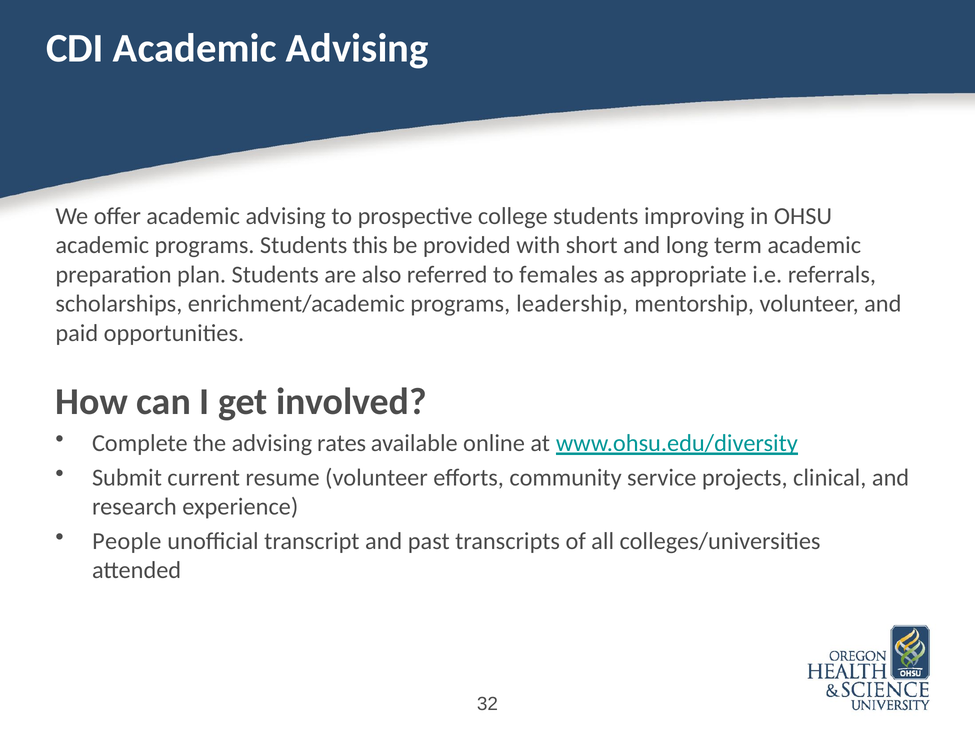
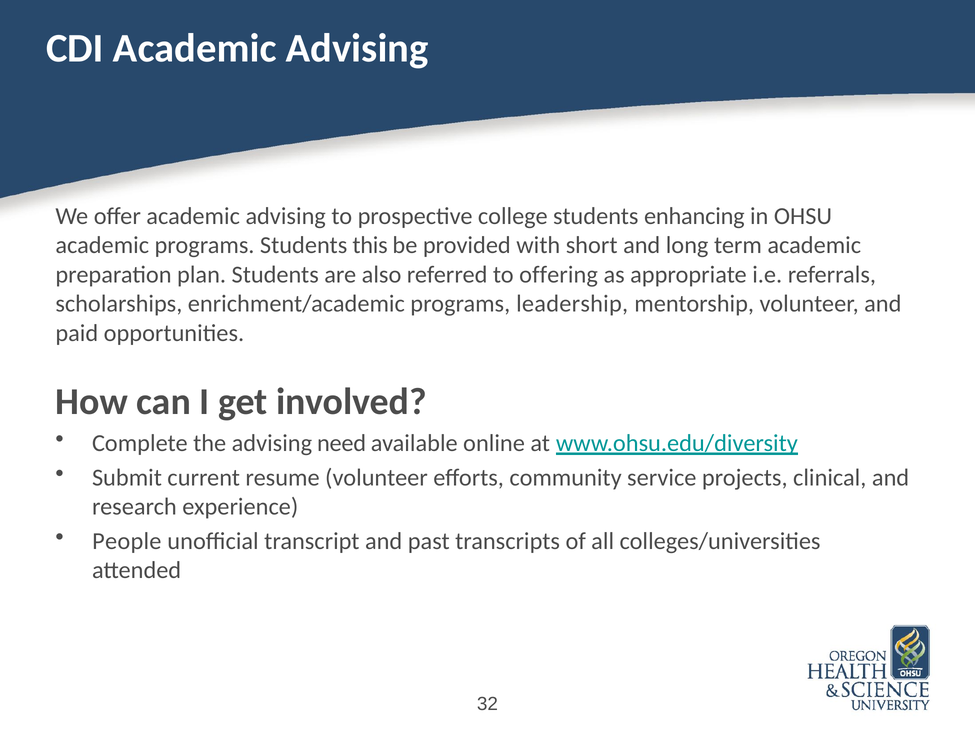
improving: improving -> enhancing (694, 216)
females: females -> offering (559, 275)
rates: rates -> need (342, 443)
